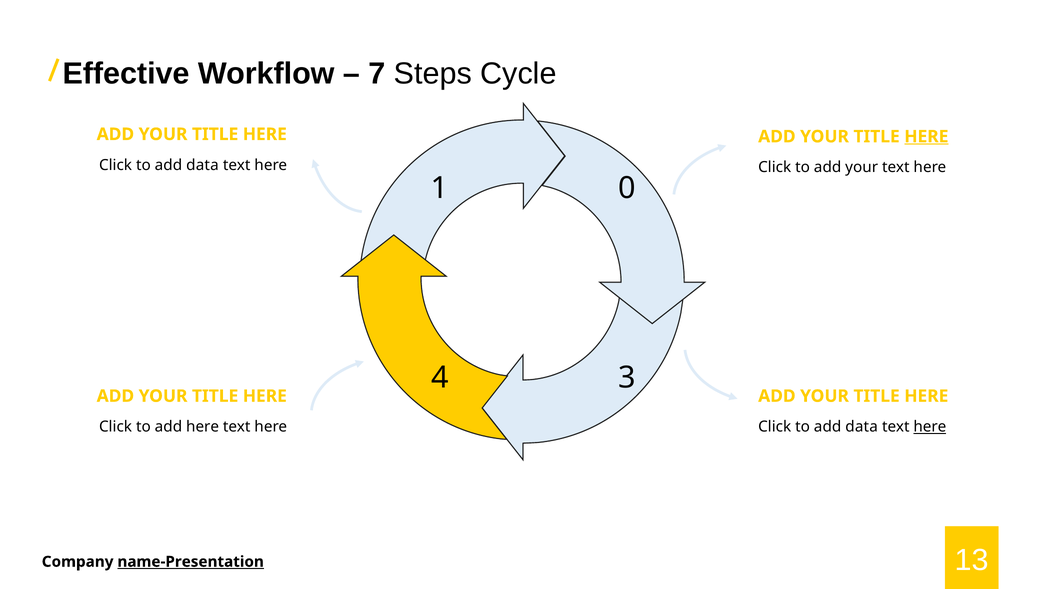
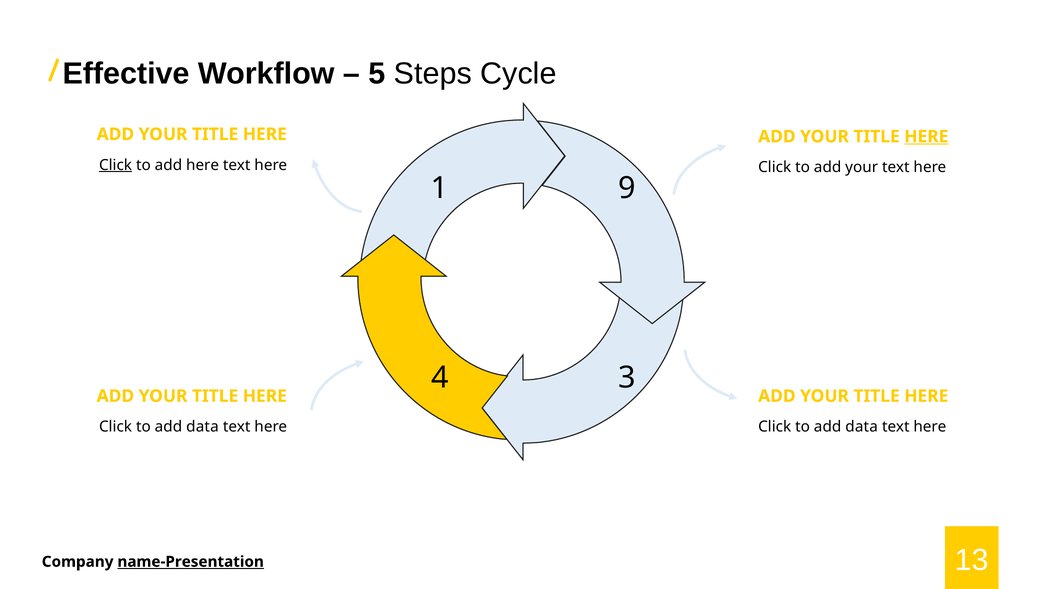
7: 7 -> 5 (377, 73)
Click underline: none -> present (116, 165)
data: data -> here (203, 165)
0: 0 -> 9 (627, 188)
here: here -> data (202, 427)
here underline: present -> none (930, 427)
